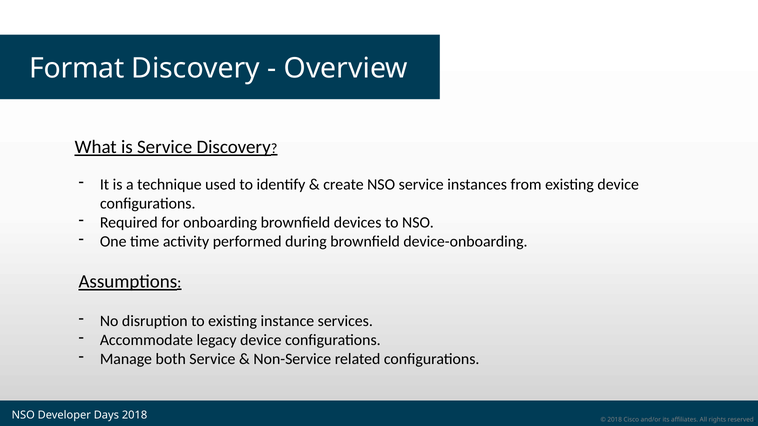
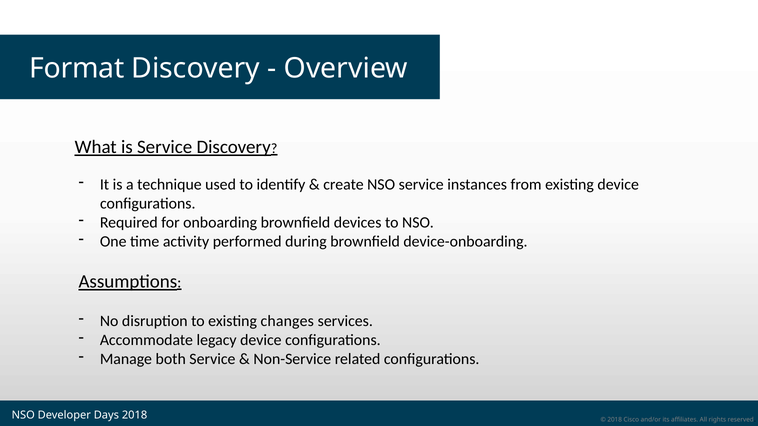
instance: instance -> changes (287, 321)
